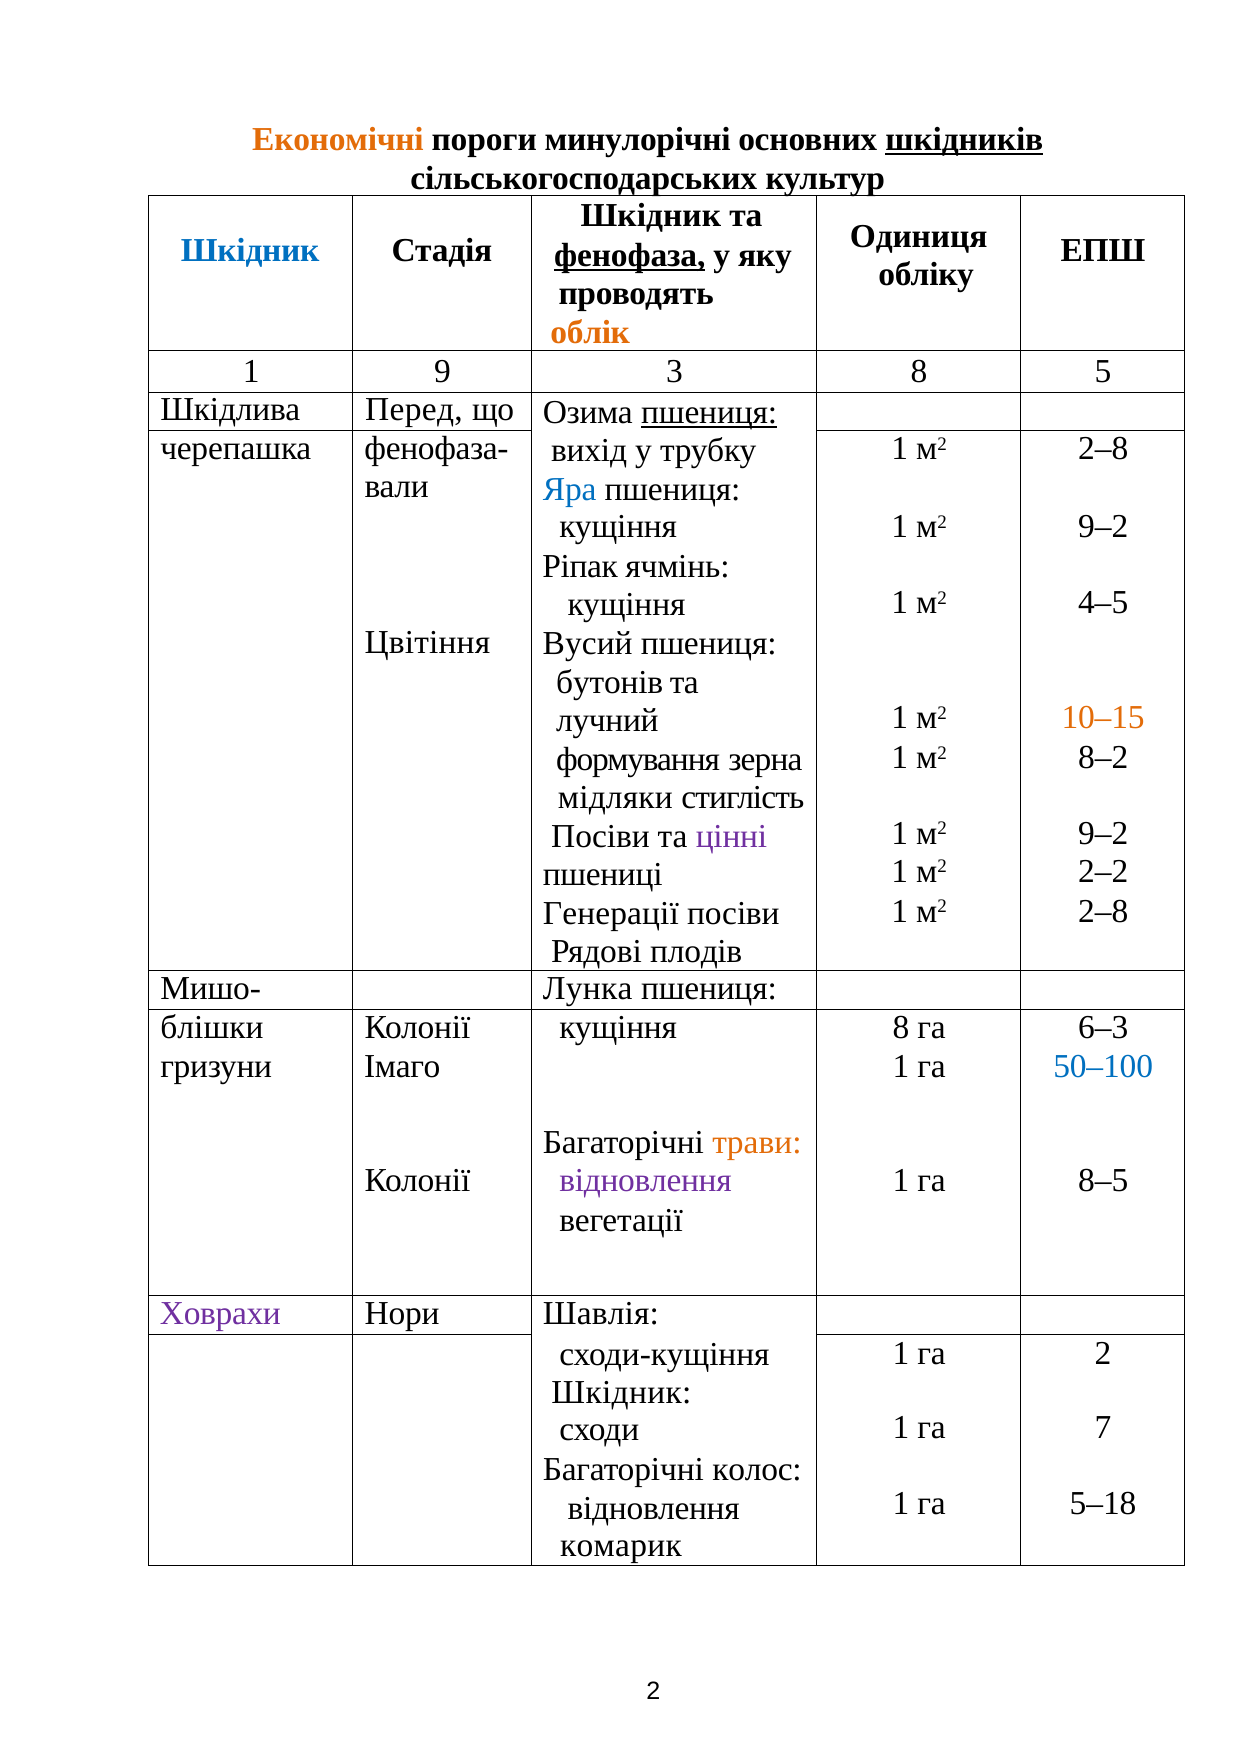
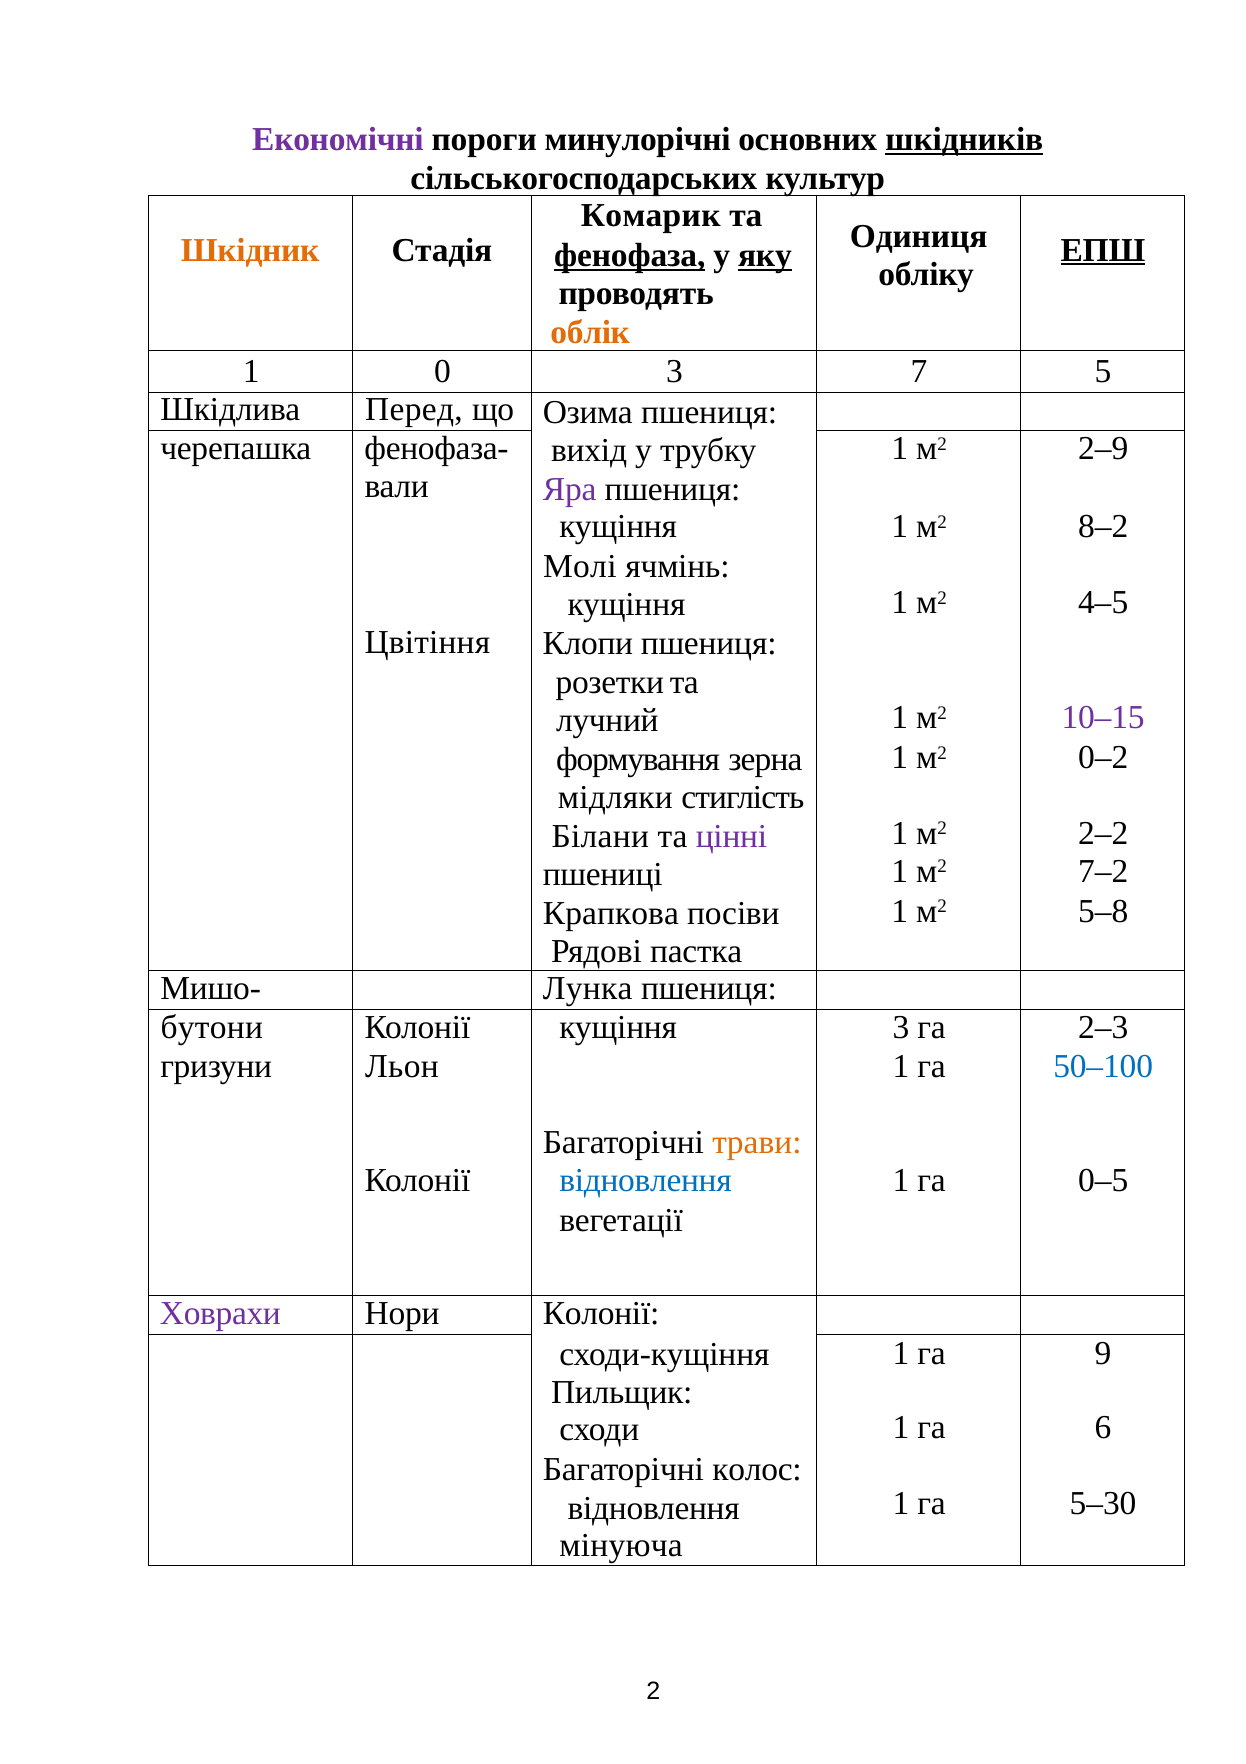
Економічні colour: orange -> purple (338, 140)
Шкідник: Шкідник -> Комарик (651, 215)
Шкідник colour: blue -> orange (250, 250)
ЕПШ underline: none -> present (1103, 250)
яку underline: none -> present (765, 255)
9: 9 -> 0 (443, 372)
3 8: 8 -> 7 (919, 372)
пшениця underline: present -> none (709, 412)
2–8: 2–8 -> 2–9 (1103, 449)
Яра colour: blue -> purple (570, 489)
9–2: 9–2 -> 8–2 (1103, 527)
Ріпак: Ріпак -> Молі (580, 566)
Вусий: Вусий -> Клопи (588, 644)
бутонів: бутонів -> розетки (610, 682)
10–15 colour: orange -> purple (1103, 718)
8–2: 8–2 -> 0–2 (1103, 758)
9–2: 9–2 -> 2–2 (1103, 833)
Посіви: Посіви -> Білани (600, 836)
2–2: 2–2 -> 7–2 (1103, 872)
2–8: 2–8 -> 5–8 (1103, 912)
Генерації: Генерації -> Крапкова (611, 913)
плодів: плодів -> пастка (696, 952)
блішки: блішки -> бутони (212, 1027)
кущіння 8: 8 -> 3 (901, 1027)
6–3: 6–3 -> 2–3 (1103, 1027)
Імаго: Імаго -> Льон (402, 1066)
відновлення colour: purple -> blue (646, 1181)
8–5: 8–5 -> 0–5 (1103, 1181)
Нори Шавлія: Шавлія -> Колонії (601, 1314)
га 2: 2 -> 9 (1103, 1353)
Шкідник: Шкідник -> Пильщик (622, 1393)
7: 7 -> 6 (1103, 1427)
5–18: 5–18 -> 5–30 (1103, 1504)
комарик: комарик -> мінуюча (621, 1546)
